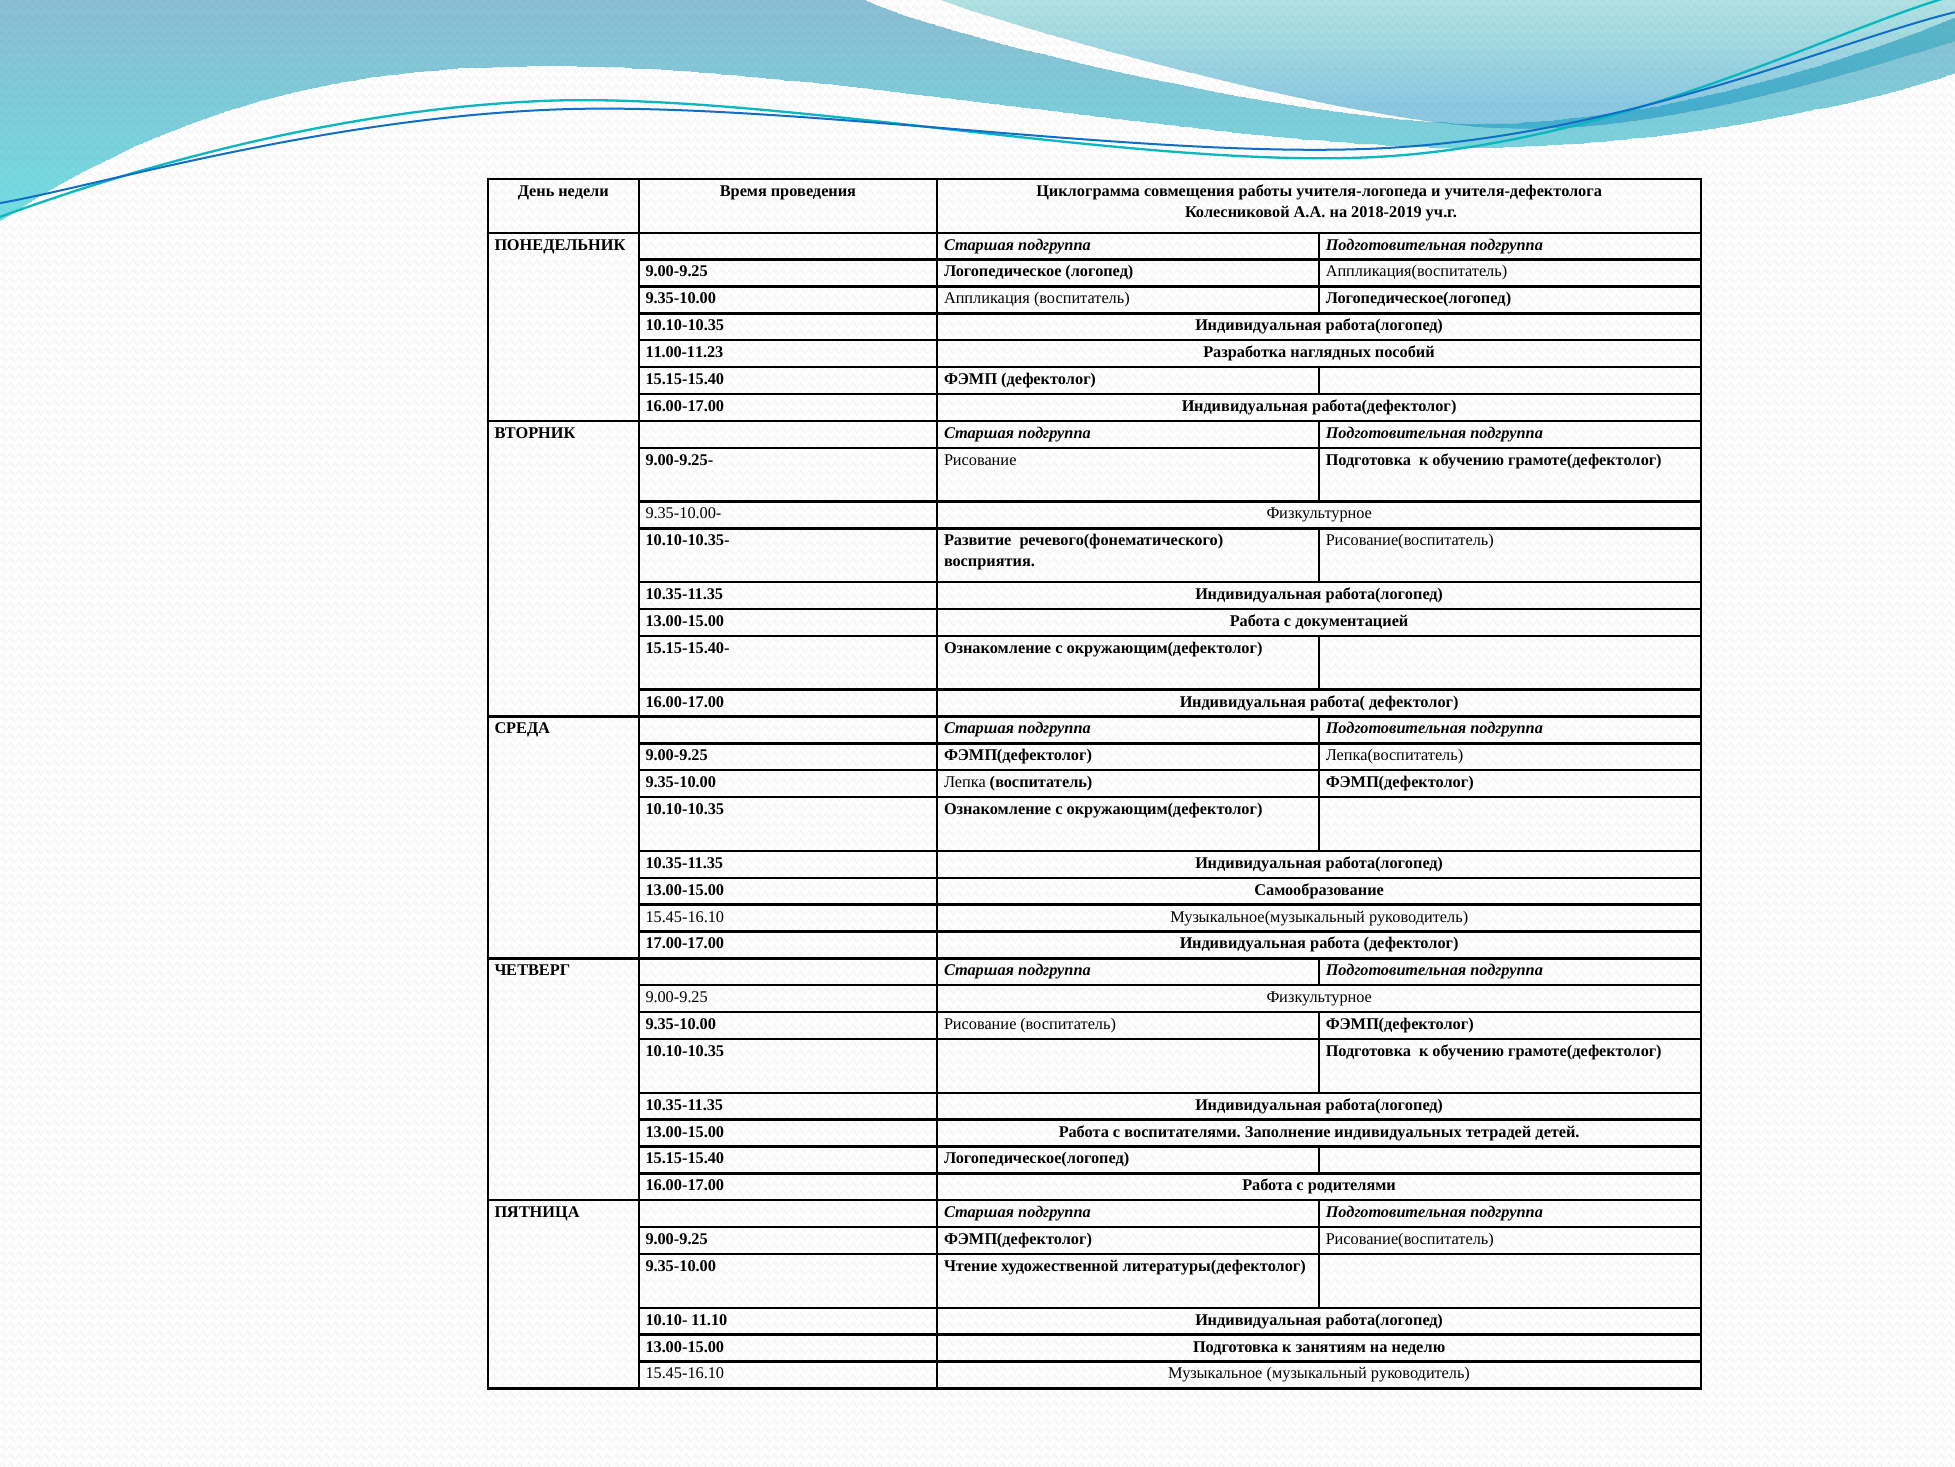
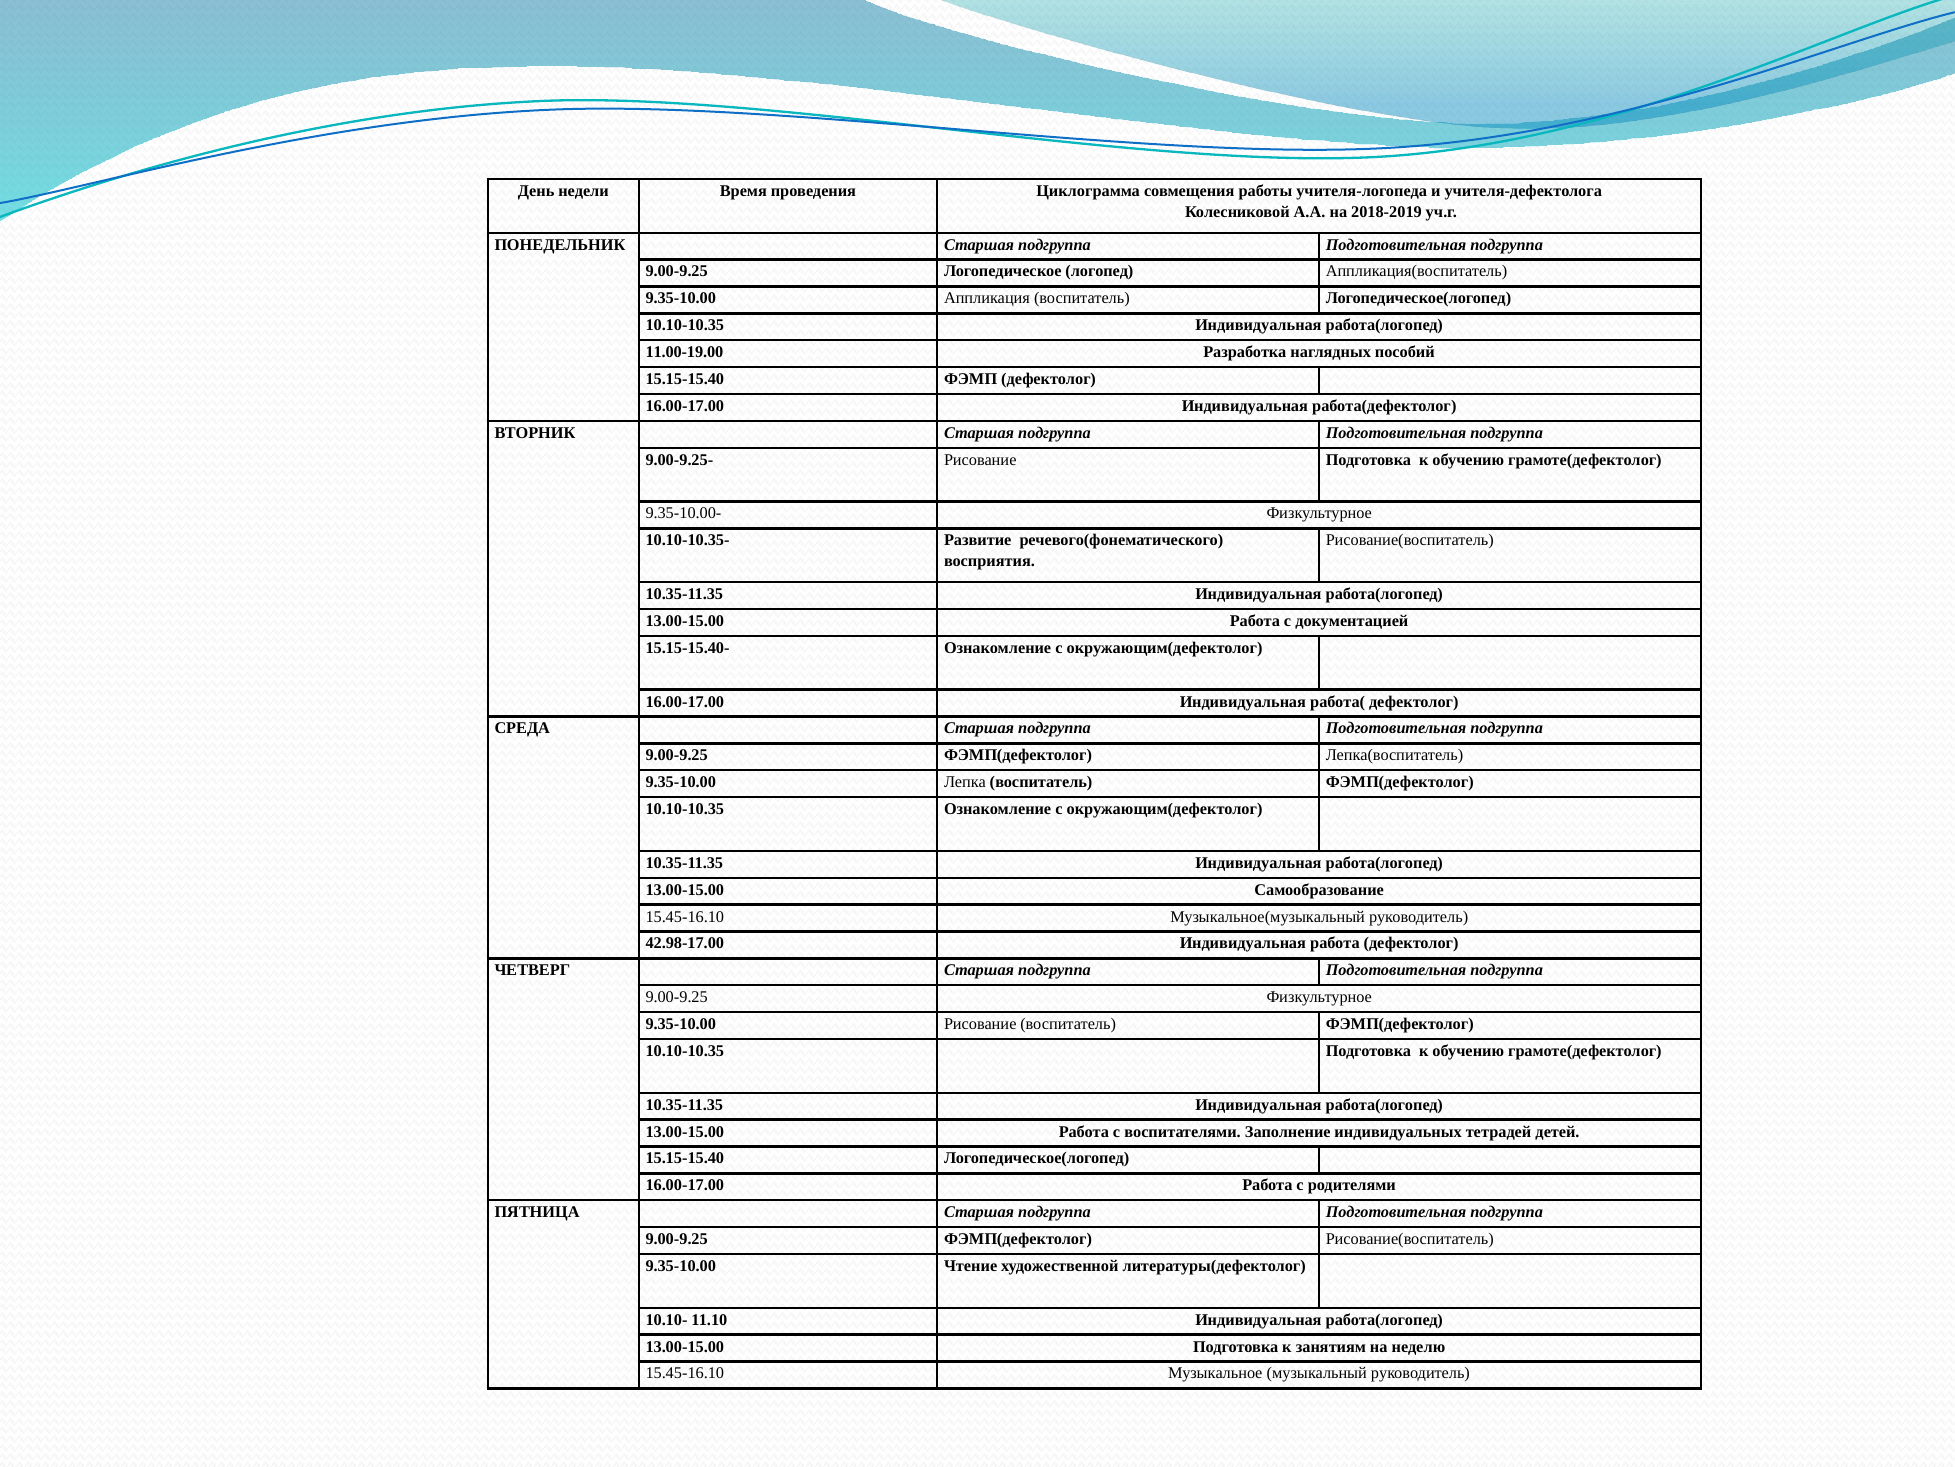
11.00-11.23: 11.00-11.23 -> 11.00-19.00 (684, 352)
17.00-17.00: 17.00-17.00 -> 42.98-17.00 (685, 943)
